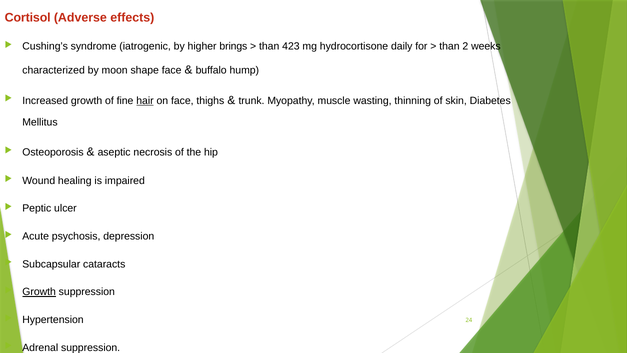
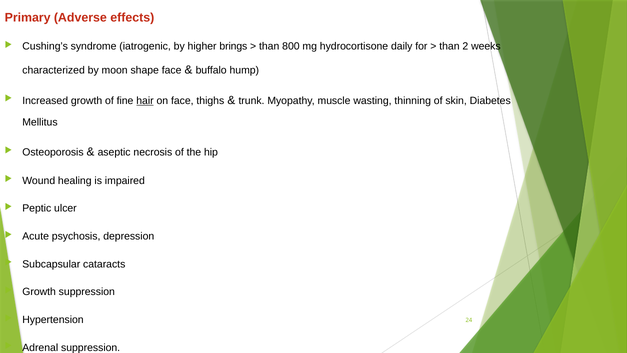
Cortisol: Cortisol -> Primary (28, 17)
423: 423 -> 800 (291, 46)
Growth underline: present -> none (39, 292)
